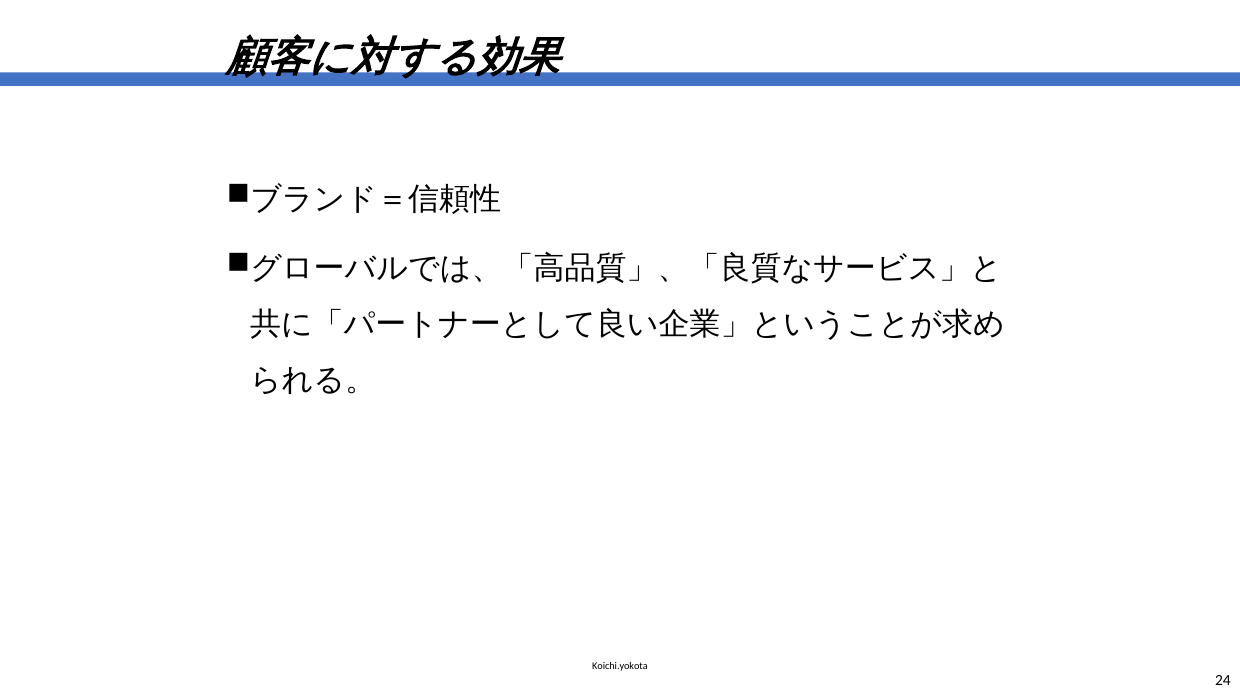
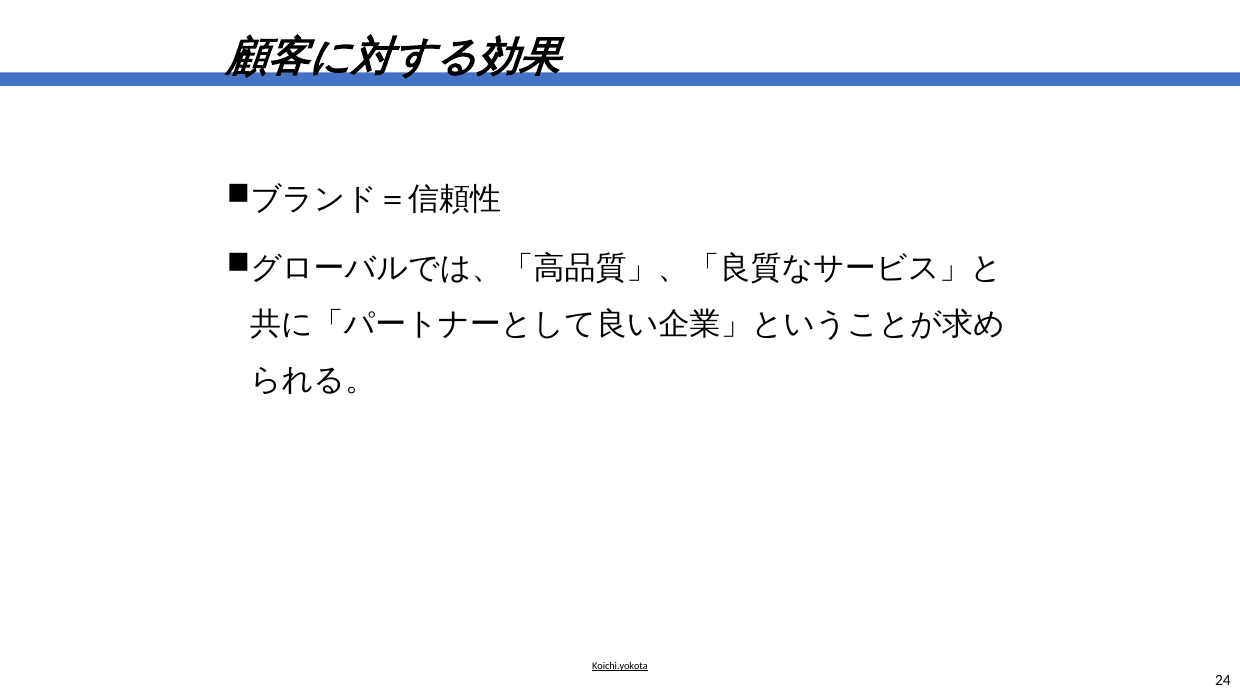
Koichi.yokota underline: none -> present (620, 666)
